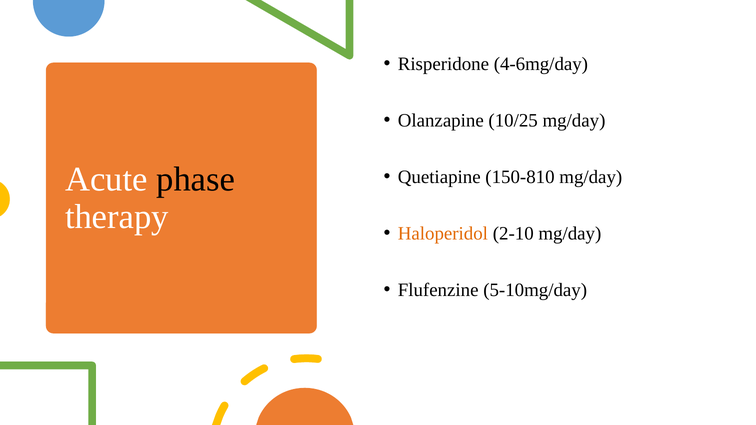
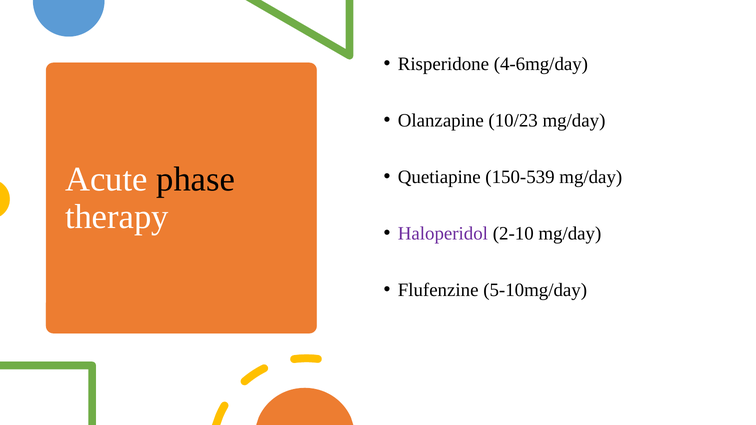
10/25: 10/25 -> 10/23 (513, 120)
150-810: 150-810 -> 150-539 (520, 177)
Haloperidol colour: orange -> purple (443, 234)
